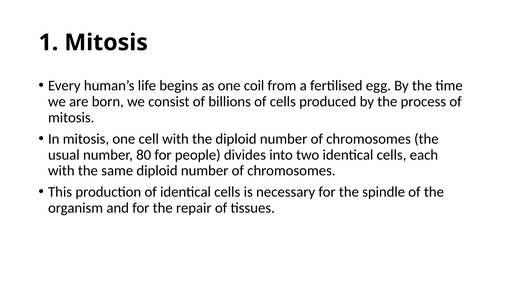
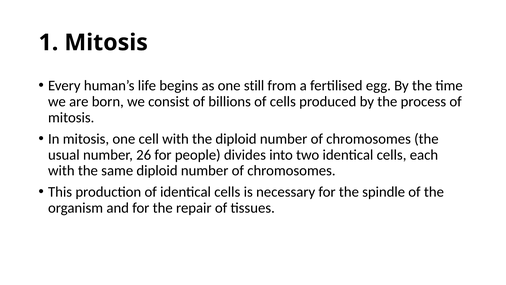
coil: coil -> still (254, 86)
80: 80 -> 26 (144, 155)
